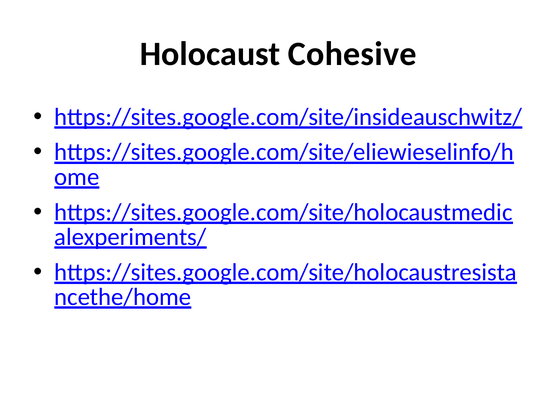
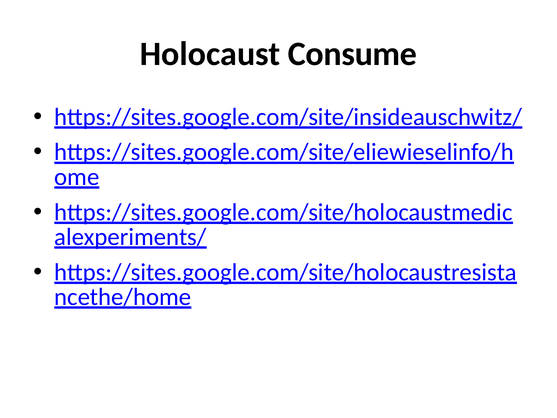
Cohesive: Cohesive -> Consume (353, 54)
